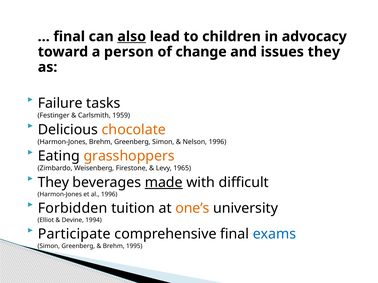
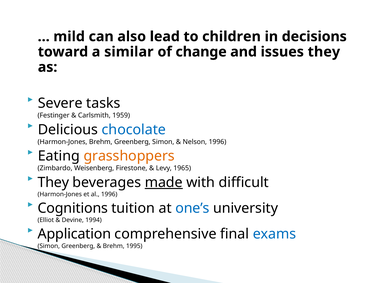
final: final -> mild (69, 37)
also underline: present -> none (132, 37)
advocacy: advocacy -> decisions (314, 37)
person: person -> similar (129, 52)
Failure: Failure -> Severe (60, 103)
chocolate colour: orange -> blue (134, 130)
Forbidden: Forbidden -> Cognitions (73, 209)
one’s colour: orange -> blue (192, 209)
Participate: Participate -> Application (74, 234)
